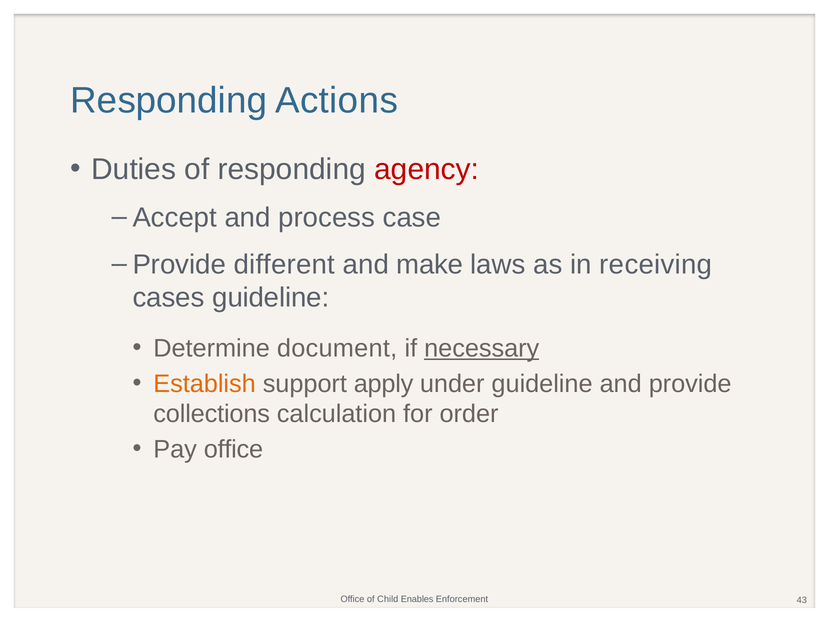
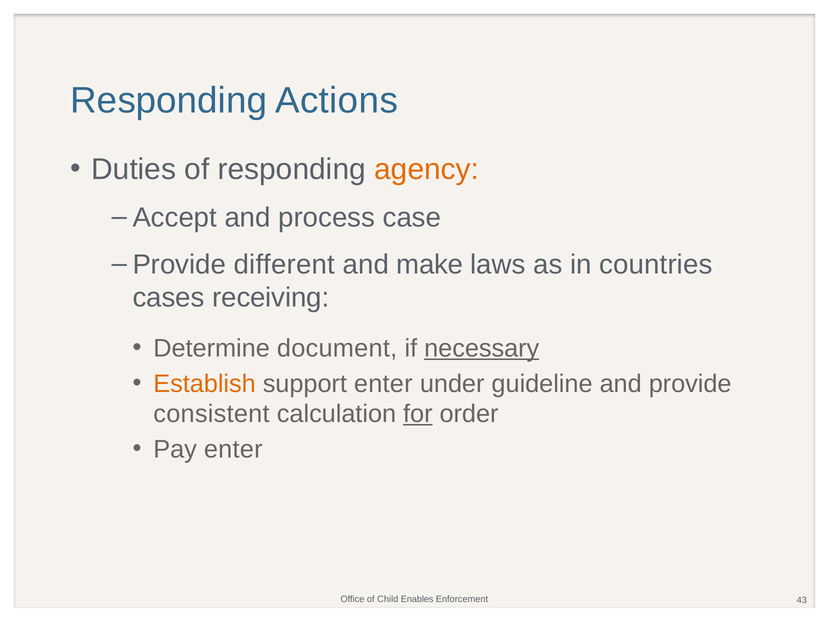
agency colour: red -> orange (427, 169)
receiving: receiving -> countries (656, 264)
cases guideline: guideline -> receiving (271, 298)
support apply: apply -> enter (383, 383)
collections: collections -> consistent (211, 414)
for underline: none -> present (418, 414)
Pay office: office -> enter (233, 449)
